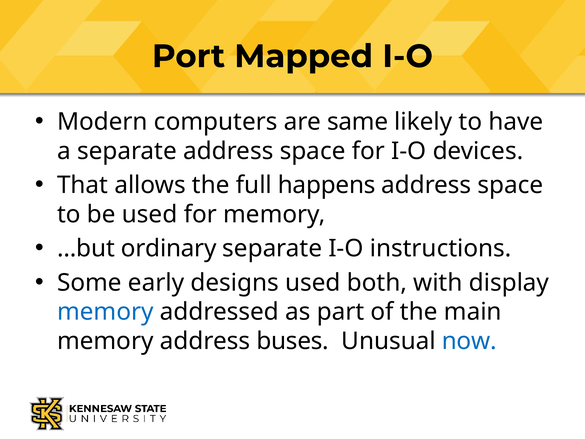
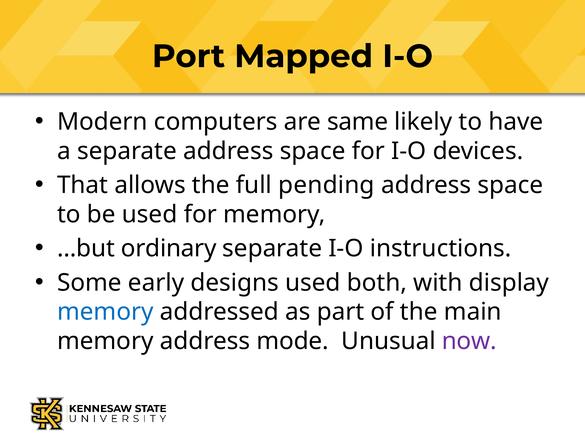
happens: happens -> pending (326, 185)
buses: buses -> mode (293, 341)
now colour: blue -> purple (469, 341)
